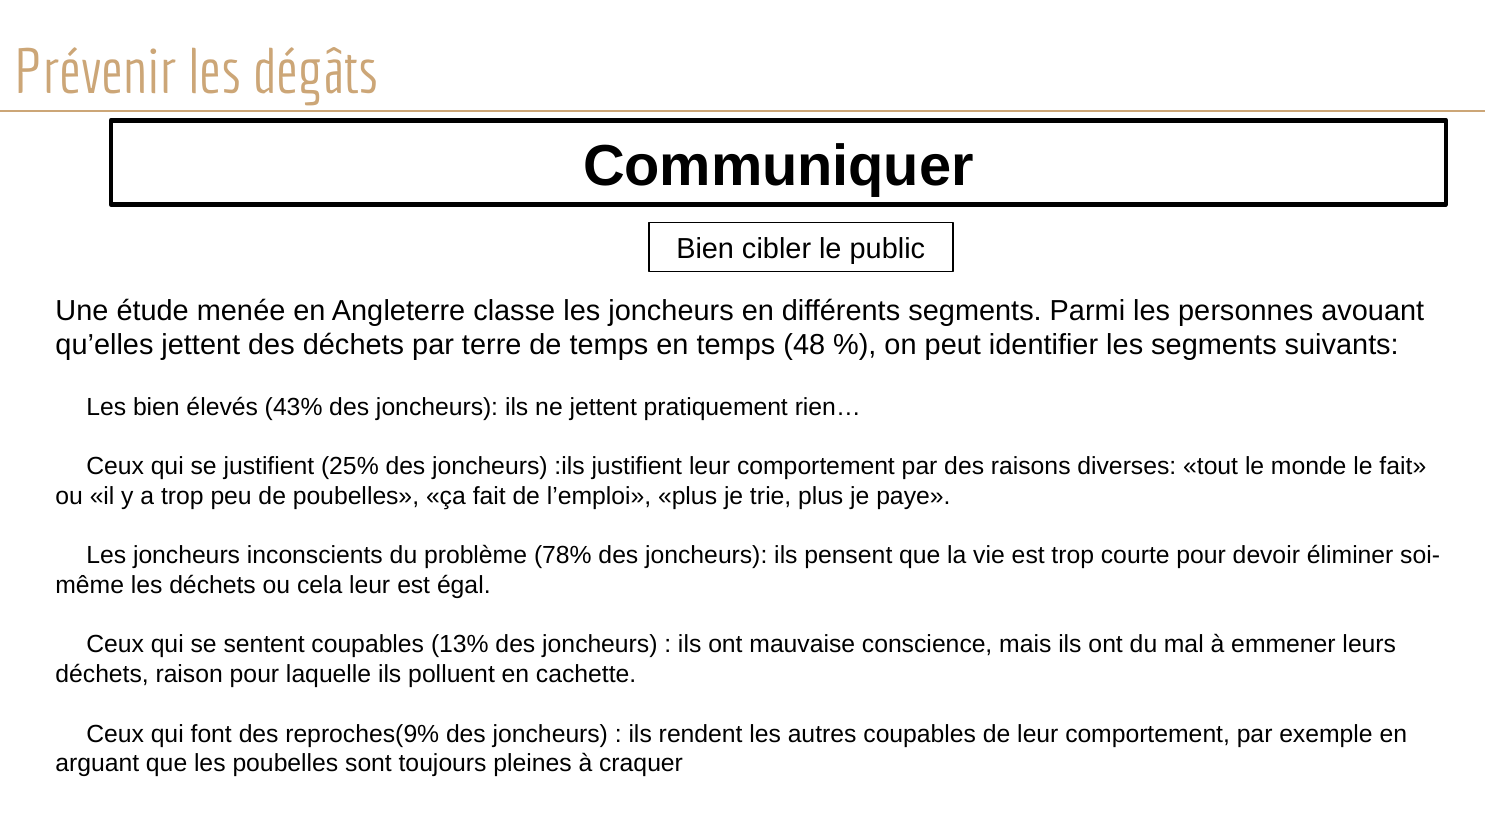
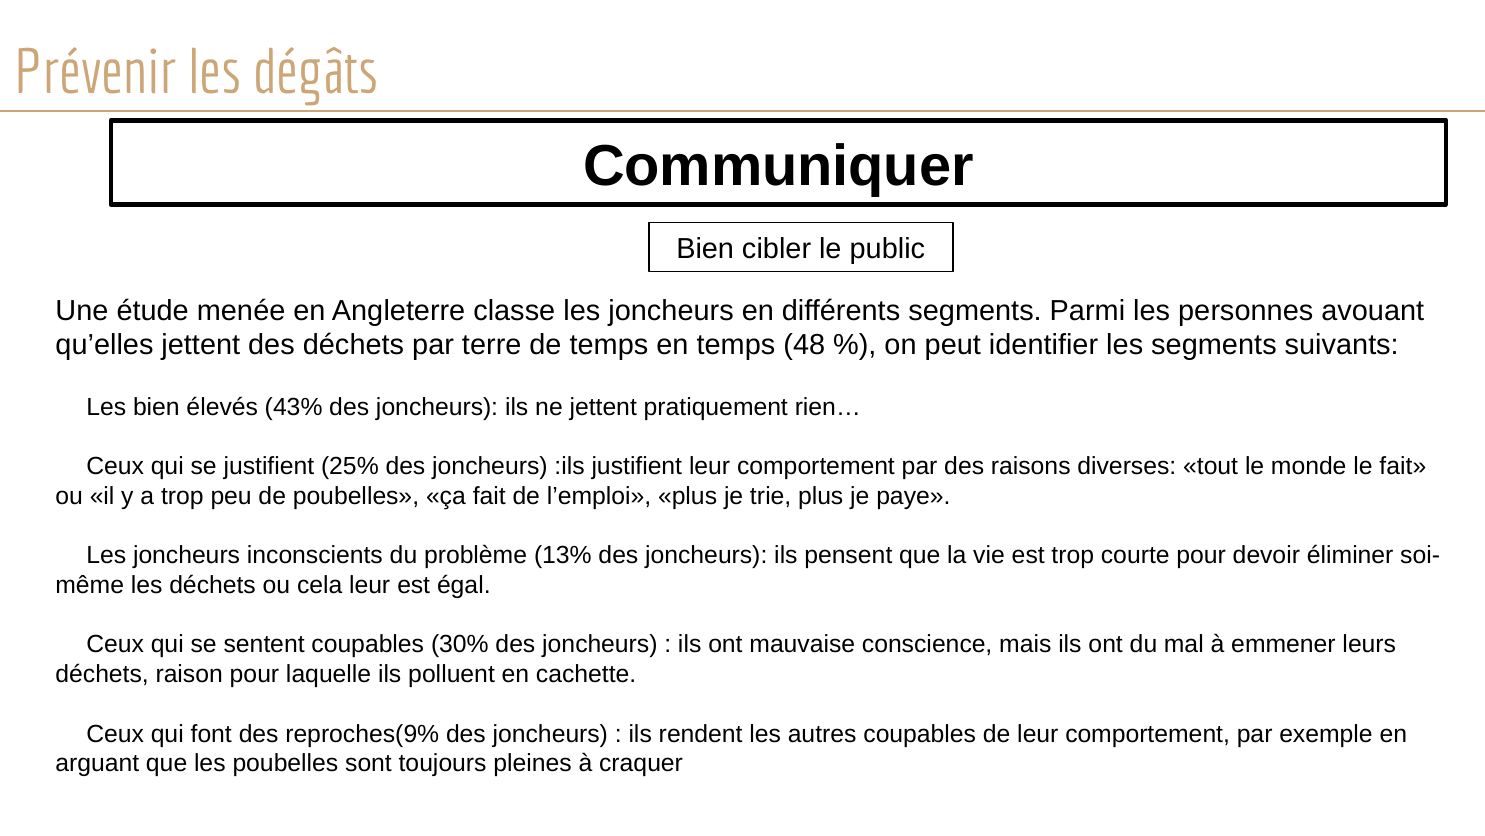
78%: 78% -> 13% (563, 555)
13%: 13% -> 30% (460, 644)
